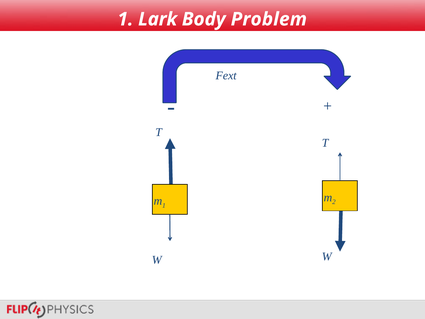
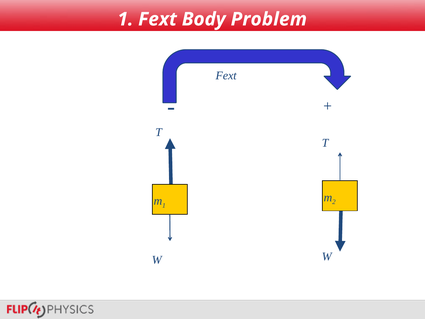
1 Lark: Lark -> Fext (158, 19)
